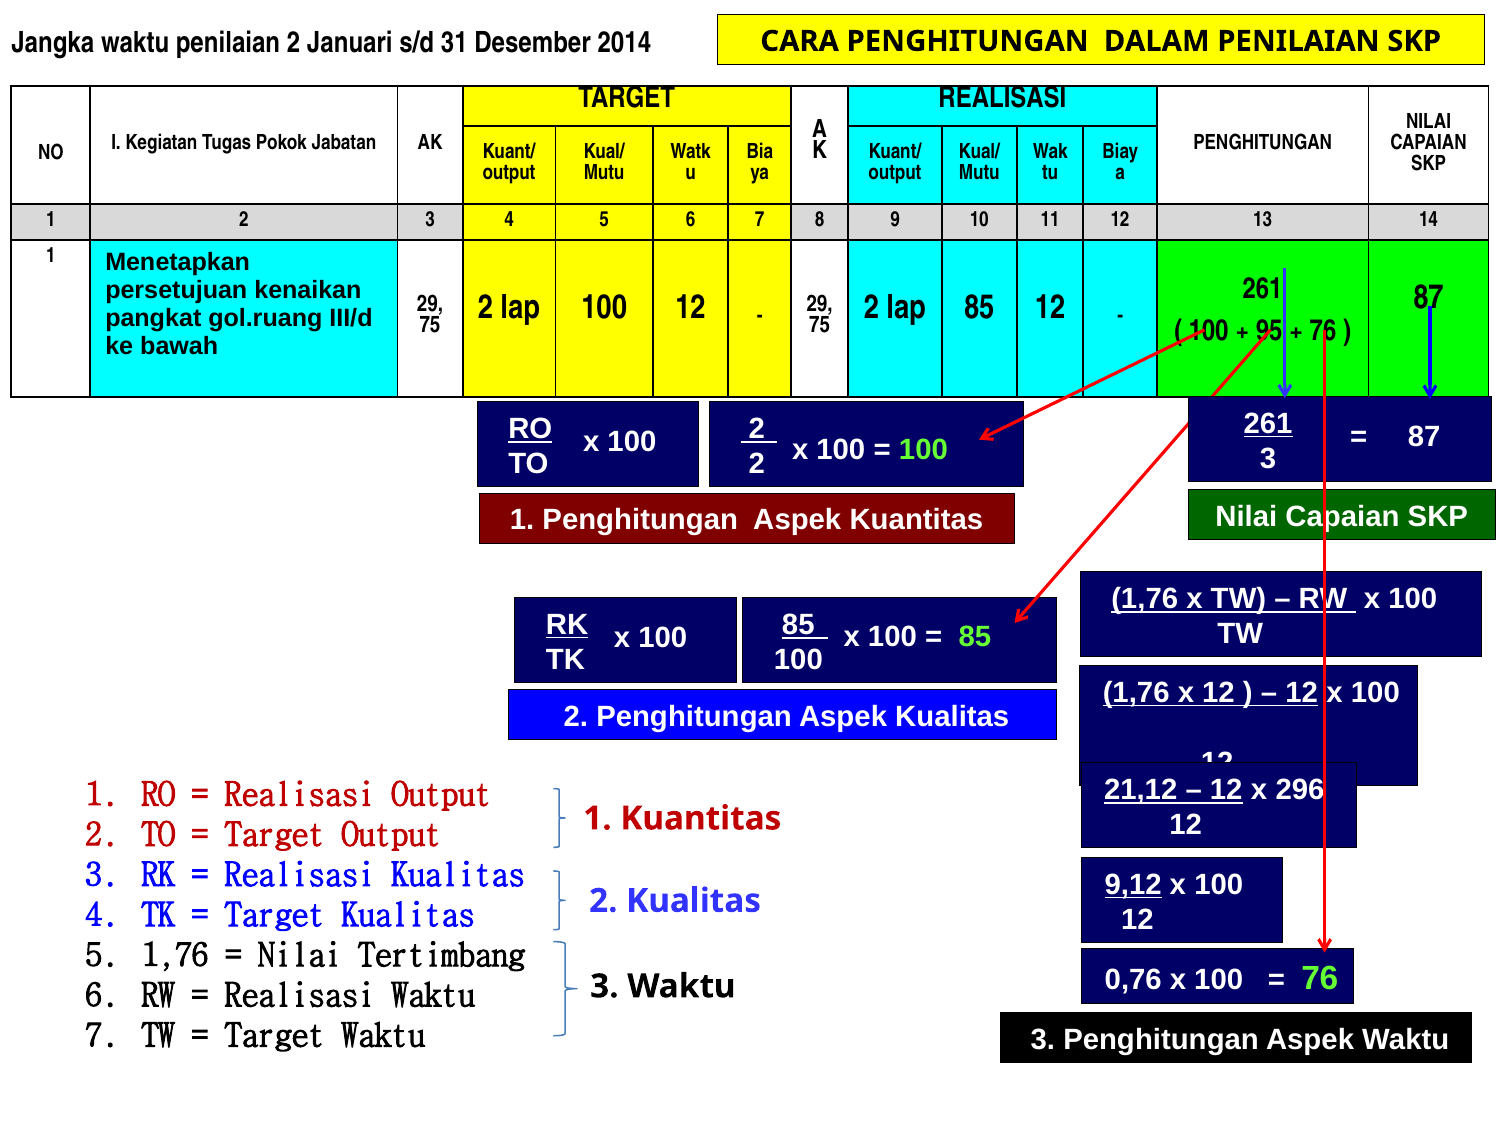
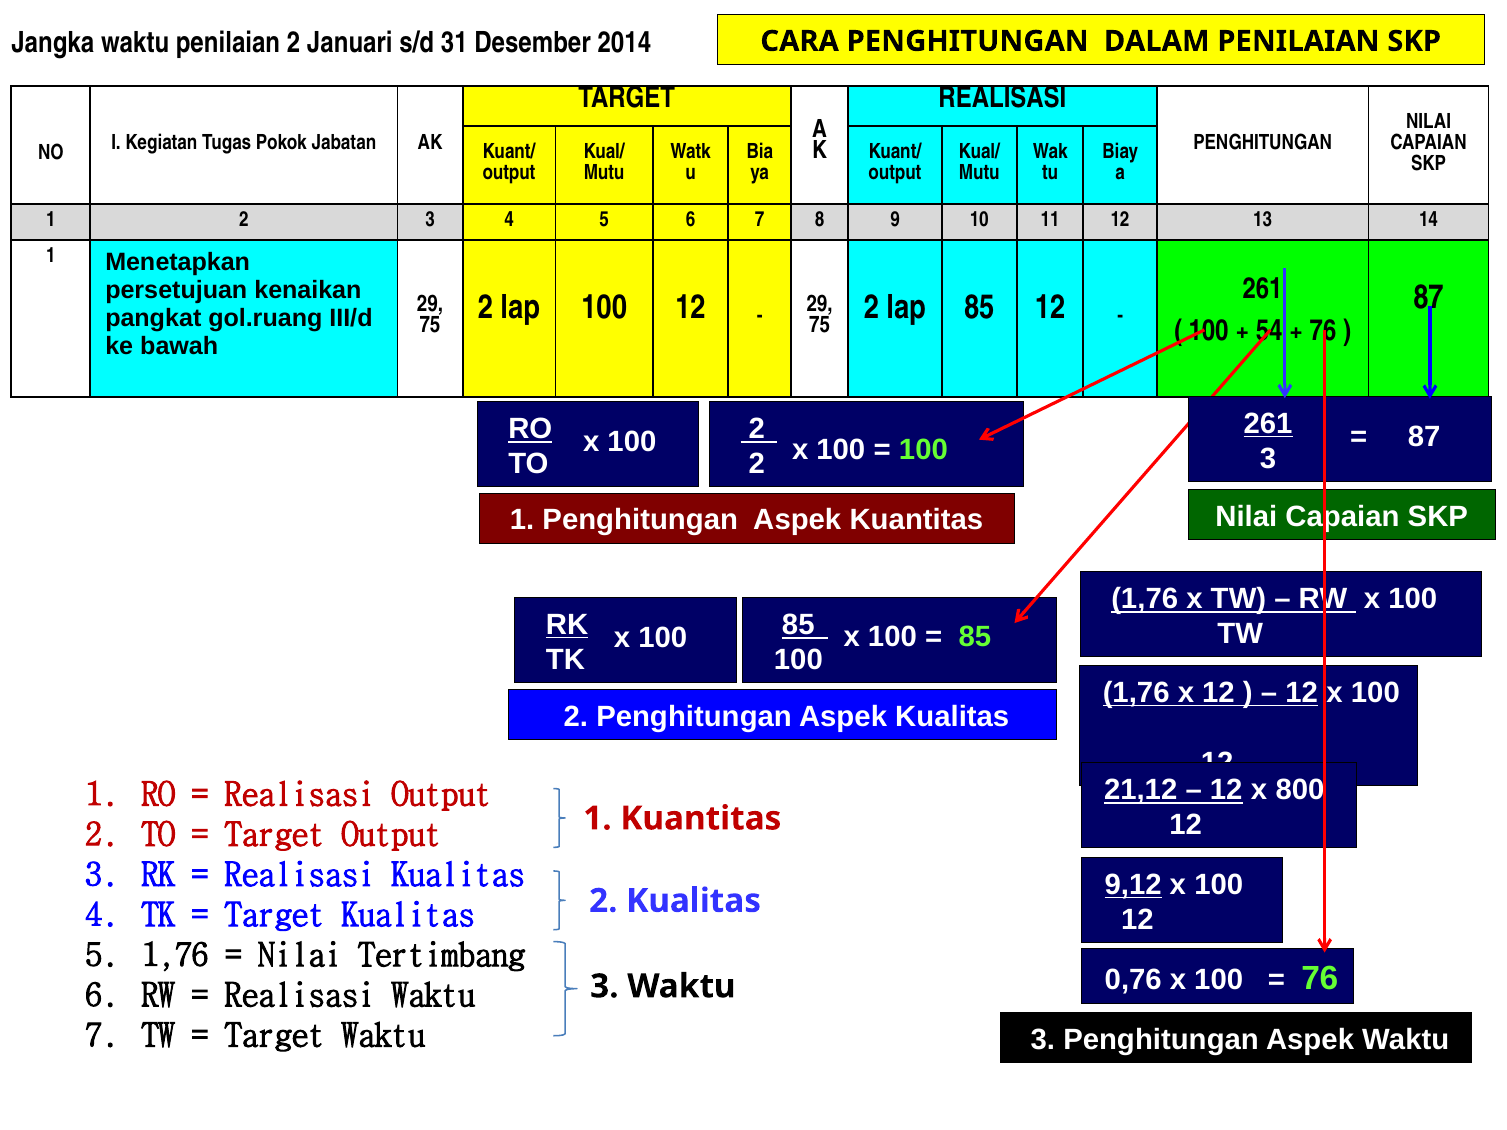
95: 95 -> 54 (1269, 331)
296: 296 -> 800 (1300, 790)
